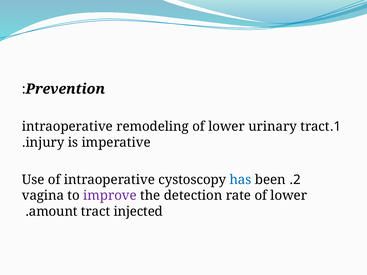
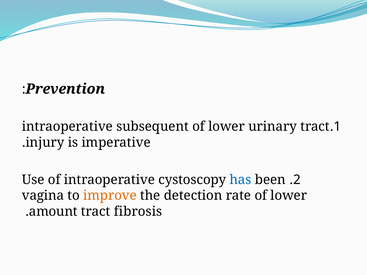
remodeling: remodeling -> subsequent (153, 127)
improve colour: purple -> orange (110, 196)
injected: injected -> fibrosis (138, 212)
